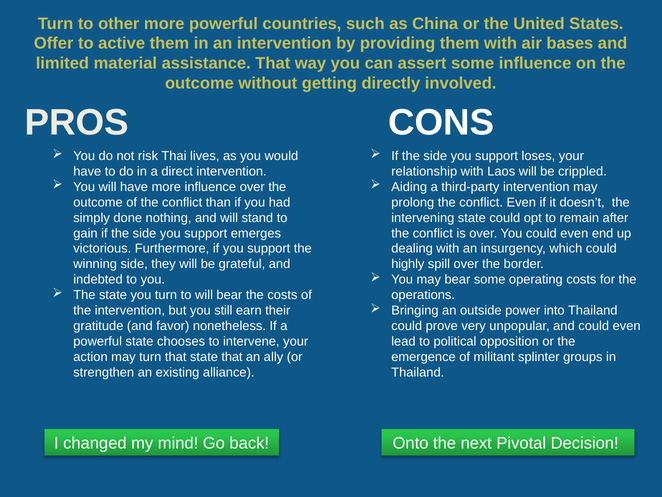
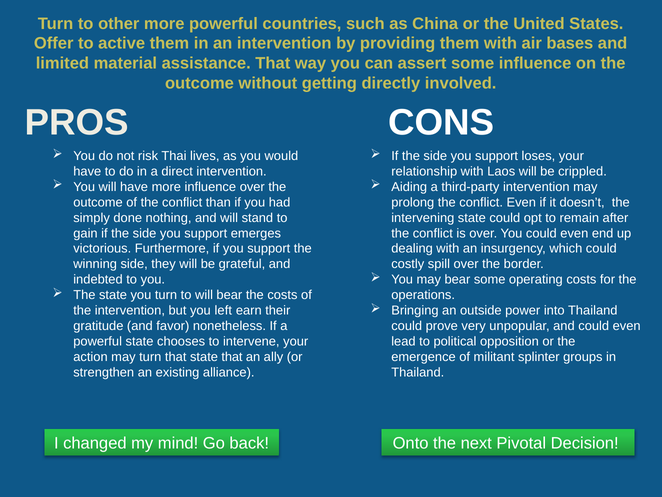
highly: highly -> costly (408, 264)
still: still -> left (223, 310)
